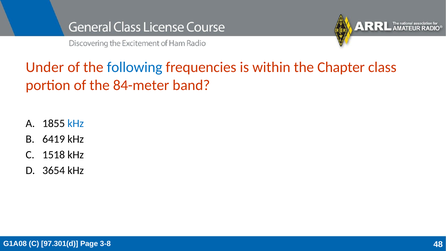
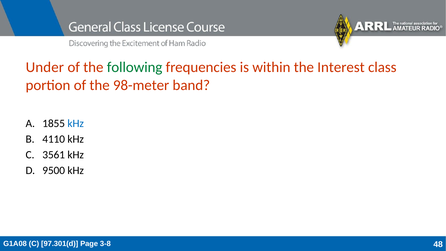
following colour: blue -> green (135, 67)
Chapter: Chapter -> Interest (341, 67)
84-meter: 84-meter -> 98-meter (141, 85)
6419: 6419 -> 4110 (54, 139)
1518: 1518 -> 3561 (54, 155)
3654: 3654 -> 9500 (54, 170)
